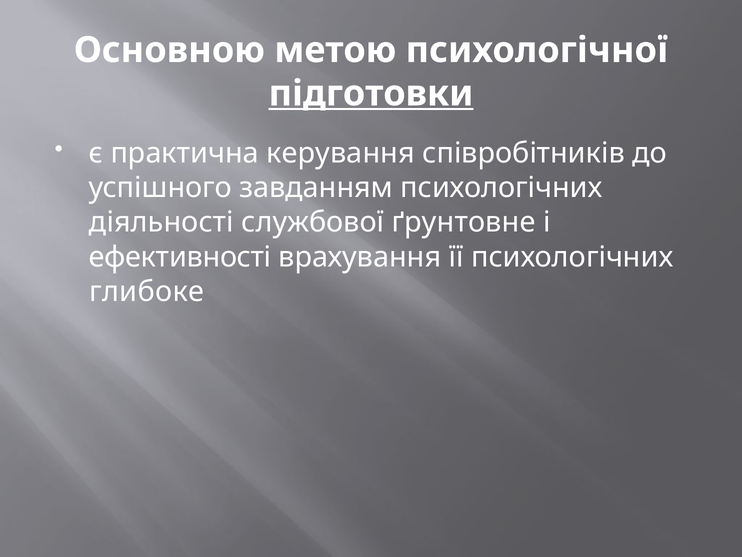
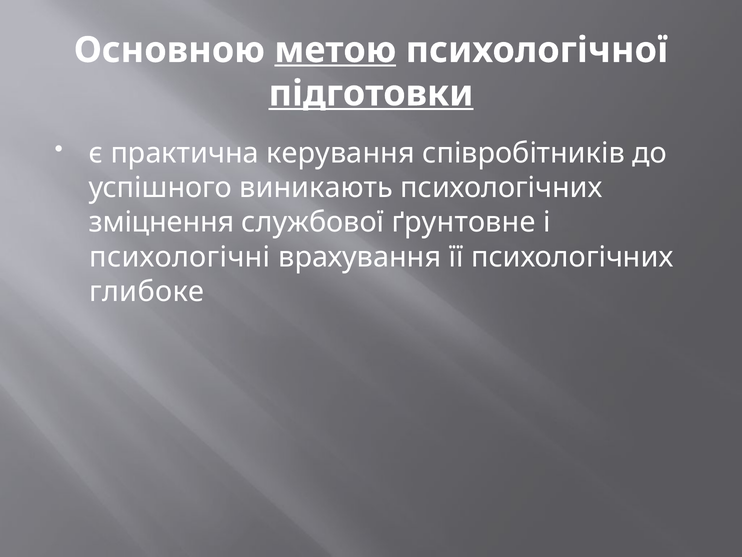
метою underline: none -> present (335, 50)
завданням: завданням -> виникають (316, 187)
діяльності: діяльності -> зміцнення (162, 222)
ефективності: ефективності -> психологічні (180, 257)
